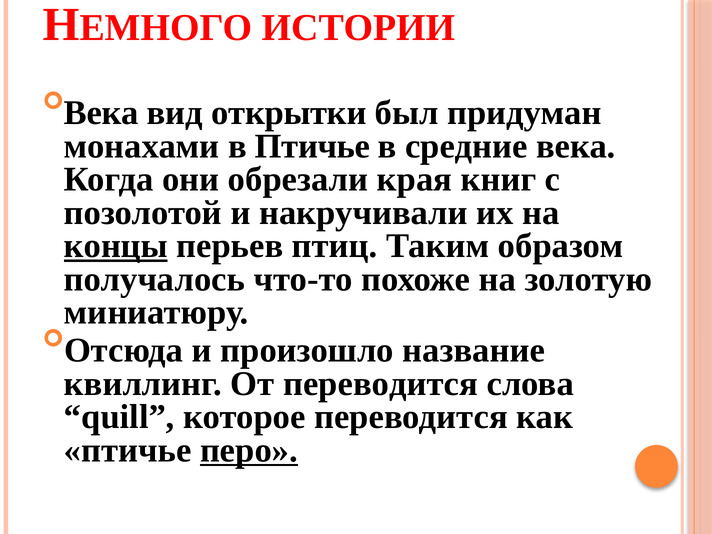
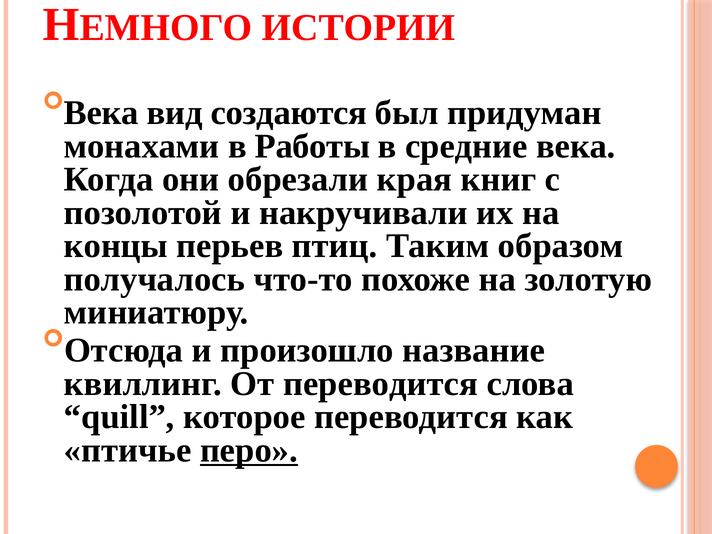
открытки: открытки -> создаются (289, 113)
в Птичье: Птичье -> Работы (312, 146)
концы underline: present -> none (116, 246)
